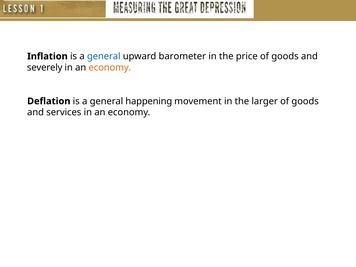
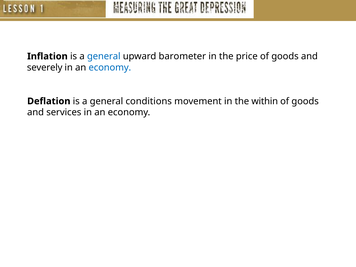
economy colour: orange -> blue (110, 68)
happening: happening -> conditions (149, 101)
larger: larger -> within (265, 101)
